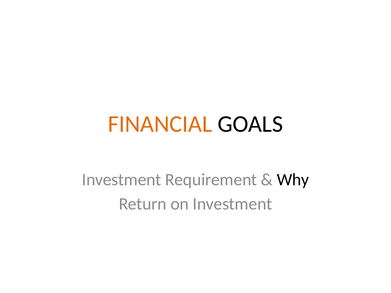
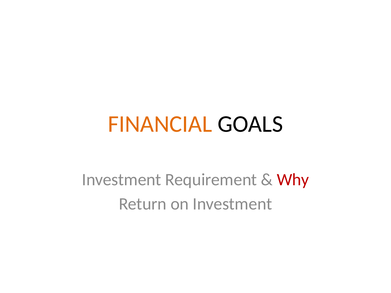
Why colour: black -> red (293, 180)
